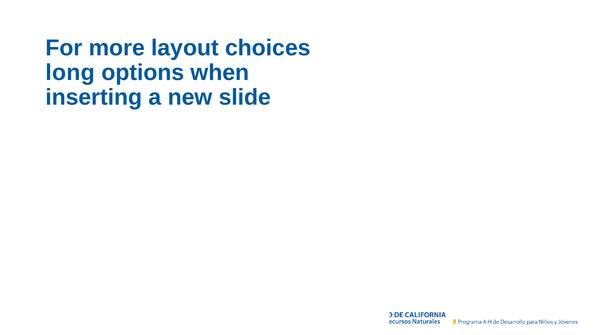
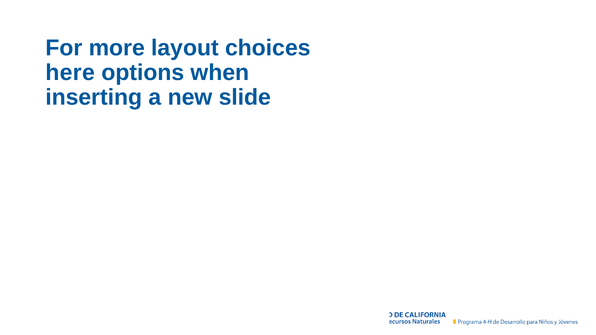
long: long -> here (70, 73)
